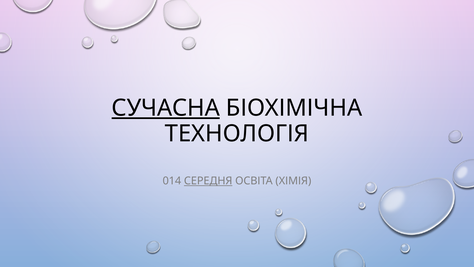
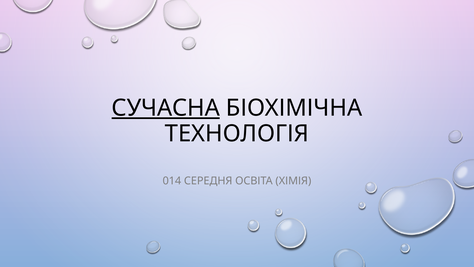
СЕРЕДНЯ underline: present -> none (208, 181)
